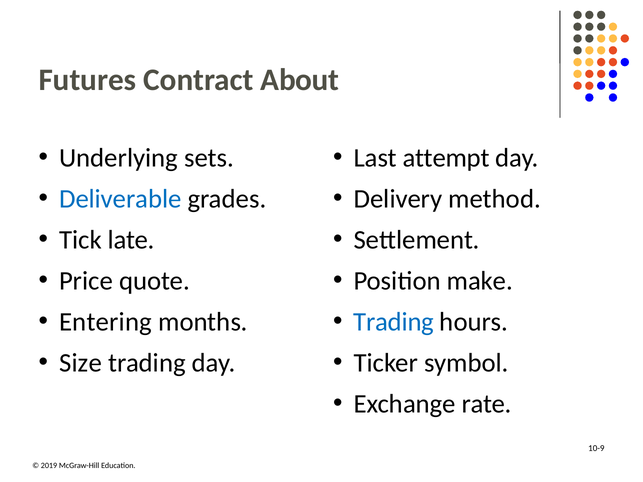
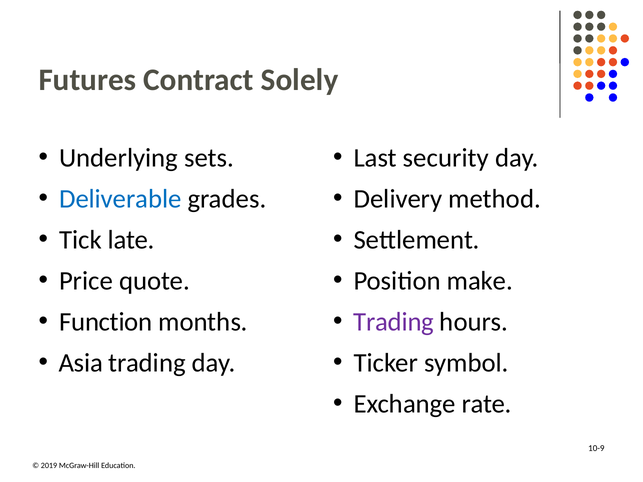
About: About -> Solely (300, 80)
attempt: attempt -> security (446, 158)
Entering: Entering -> Function (106, 322)
Trading colour: blue -> purple (394, 322)
Size: Size -> Asia (81, 363)
